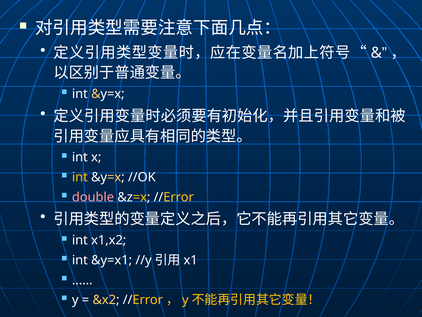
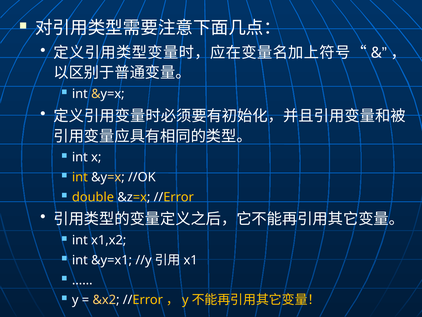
double colour: pink -> yellow (93, 197)
